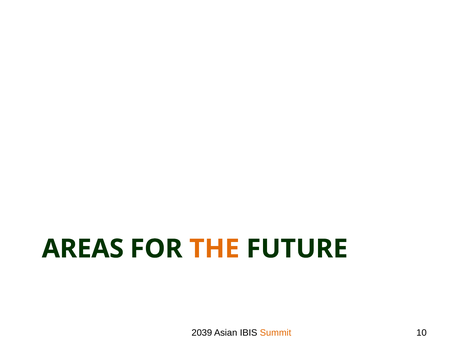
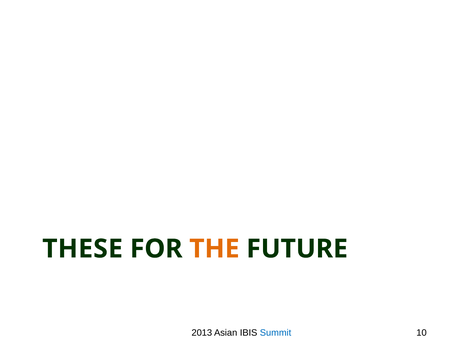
AREAS: AREAS -> THESE (83, 249)
2039: 2039 -> 2013 (202, 333)
Summit colour: orange -> blue (276, 333)
